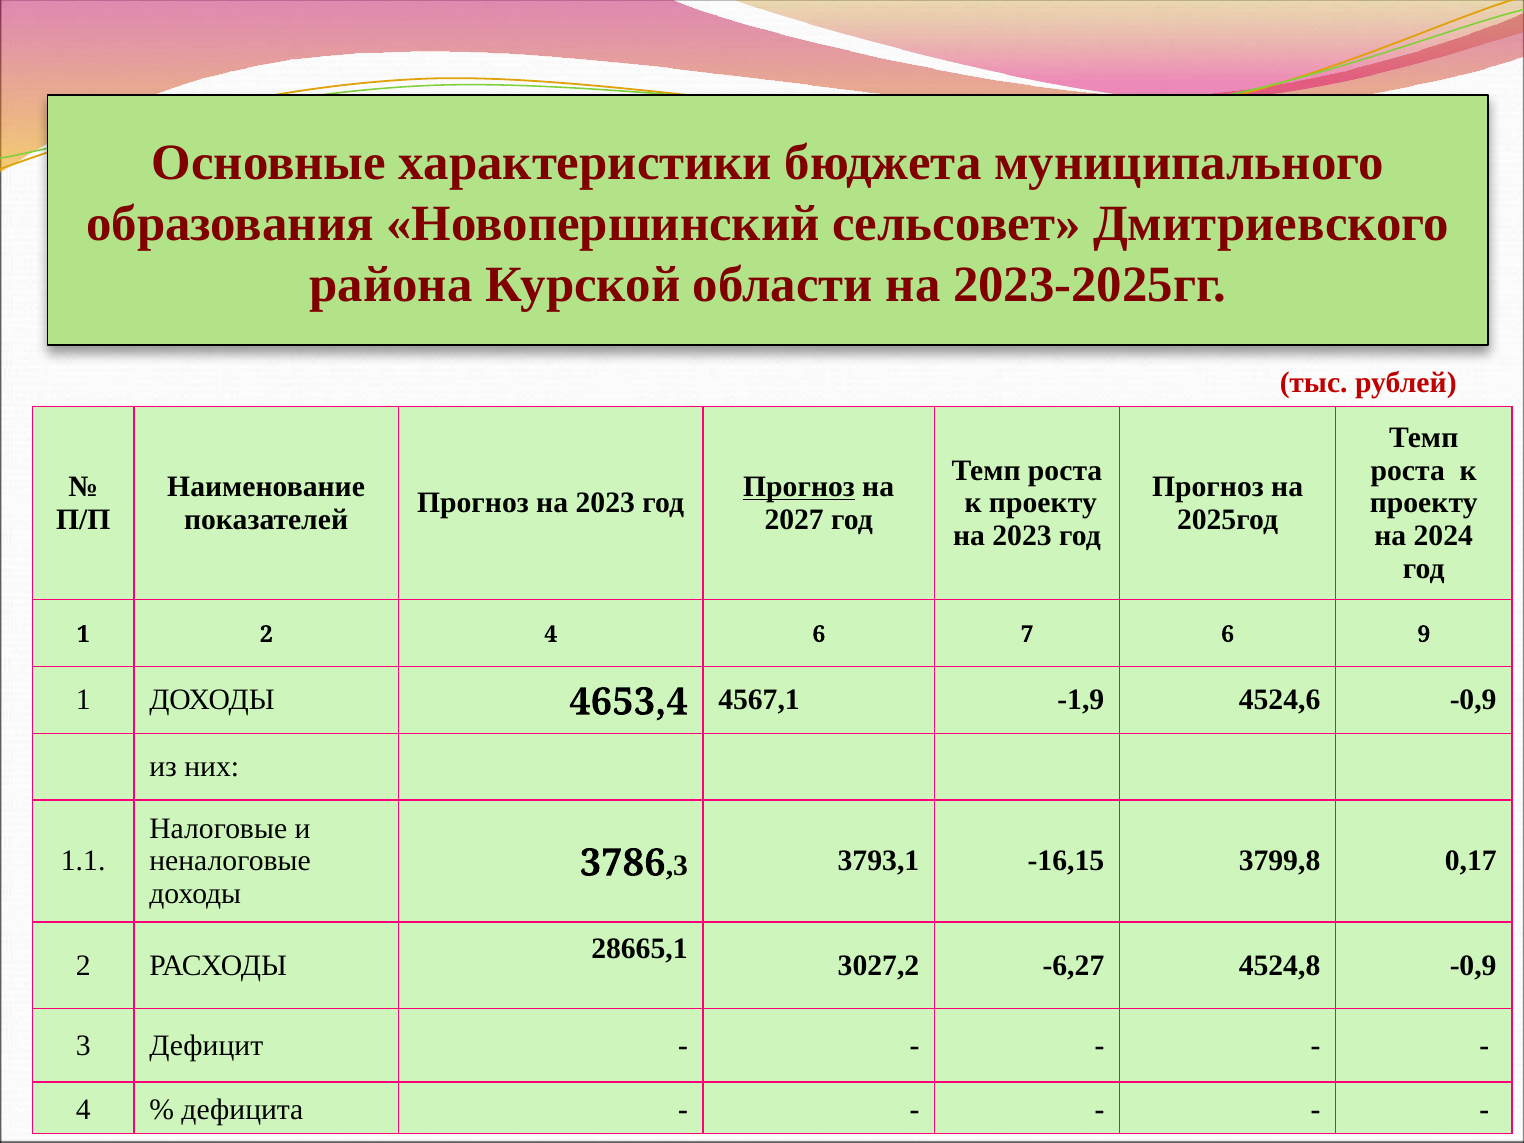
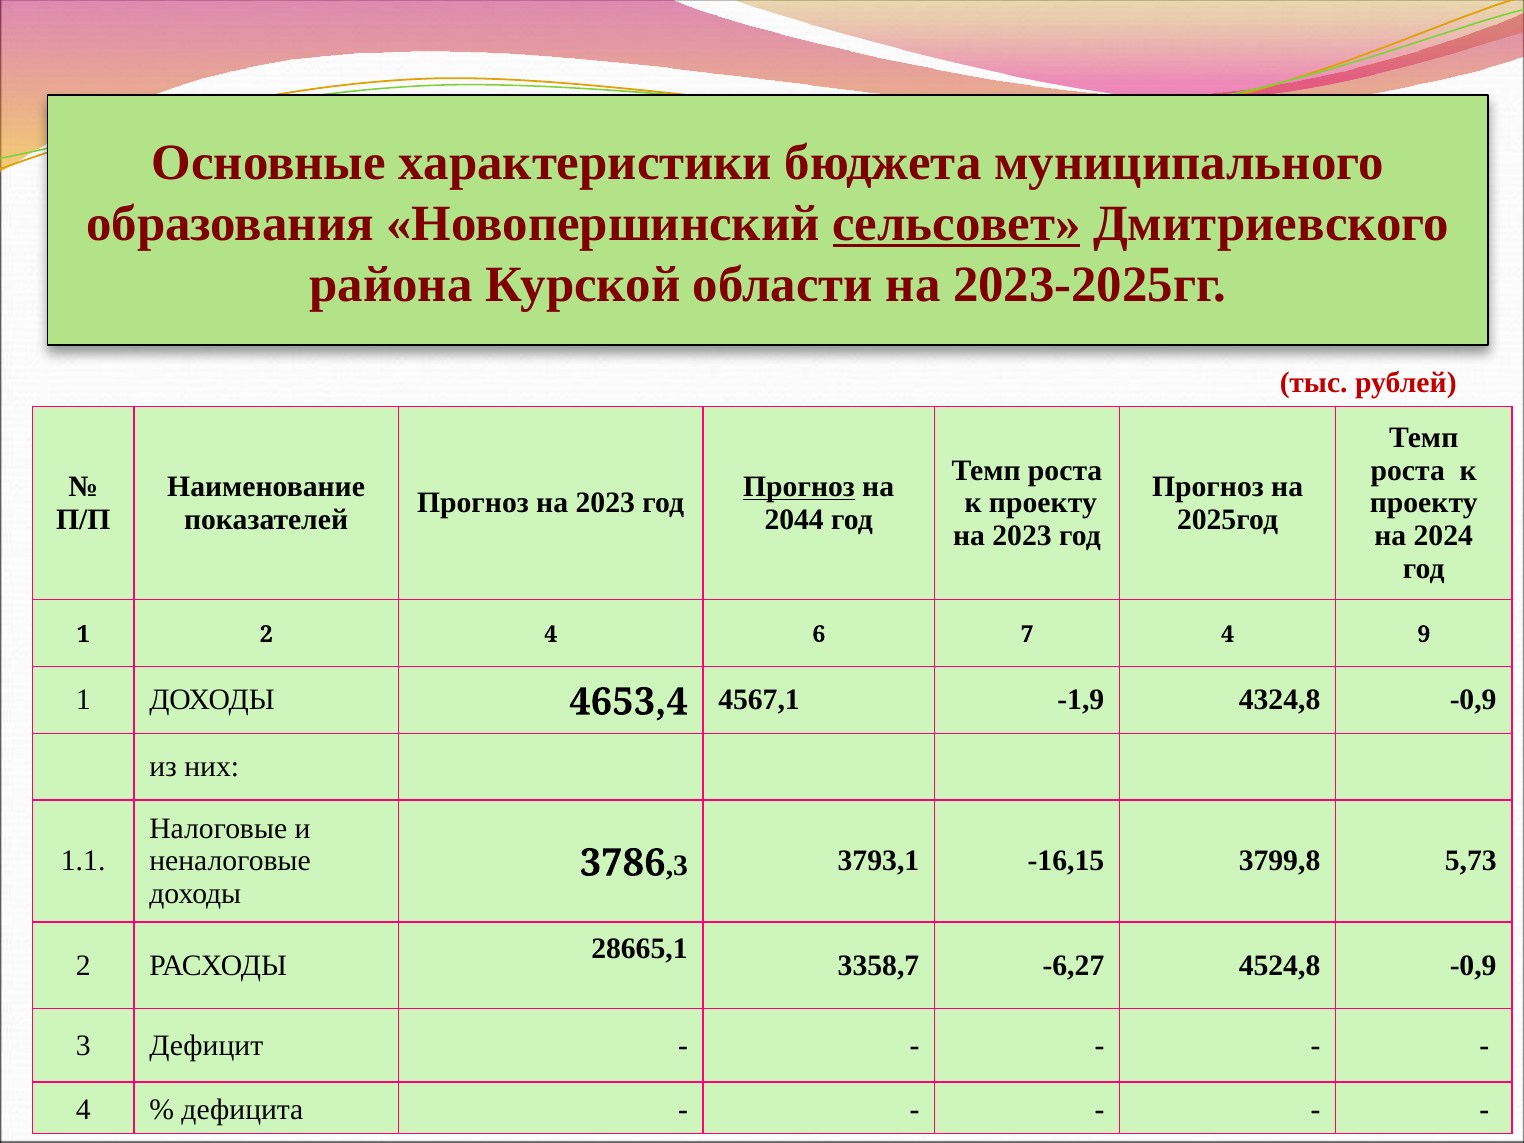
сельсовет underline: none -> present (957, 224)
2027: 2027 -> 2044 (794, 519)
7 6: 6 -> 4 (1228, 634)
4524,6: 4524,6 -> 4324,8 (1280, 700)
0,17: 0,17 -> 5,73 (1471, 861)
3027,2: 3027,2 -> 3358,7 (878, 965)
